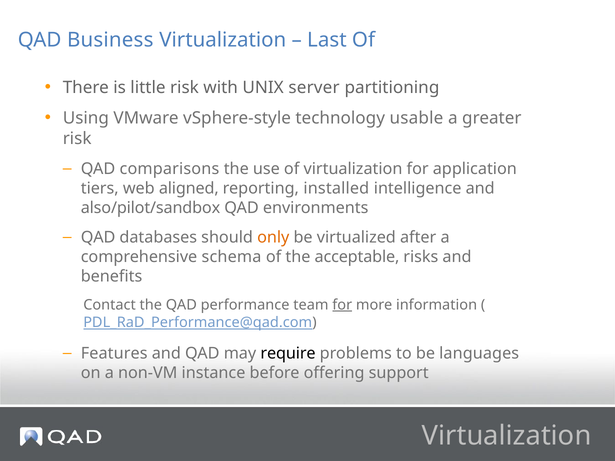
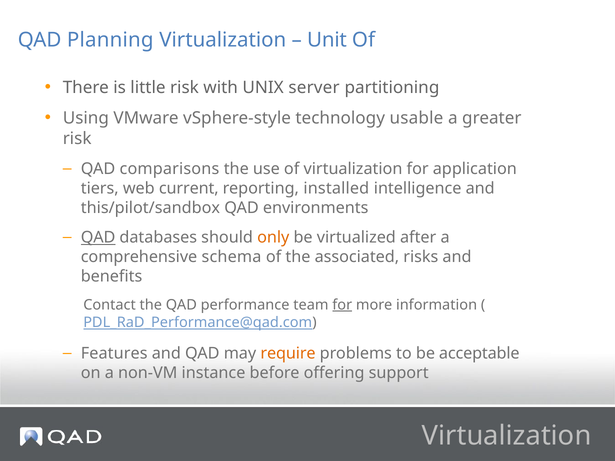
Business: Business -> Planning (110, 40)
Last: Last -> Unit (327, 40)
aligned: aligned -> current (189, 188)
also/pilot/sandbox: also/pilot/sandbox -> this/pilot/sandbox (150, 208)
QAD underline: none -> present (98, 238)
acceptable: acceptable -> associated (357, 257)
require colour: black -> orange (288, 354)
languages: languages -> acceptable (479, 354)
